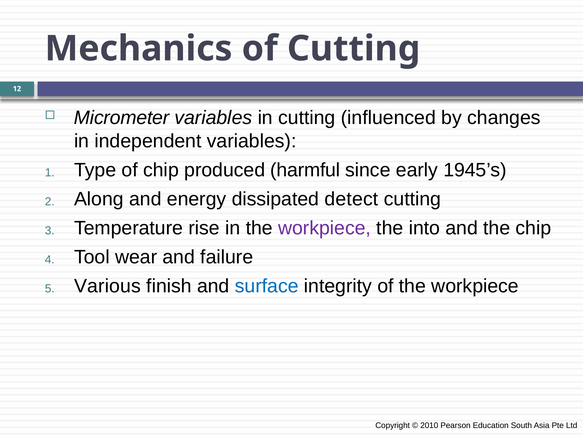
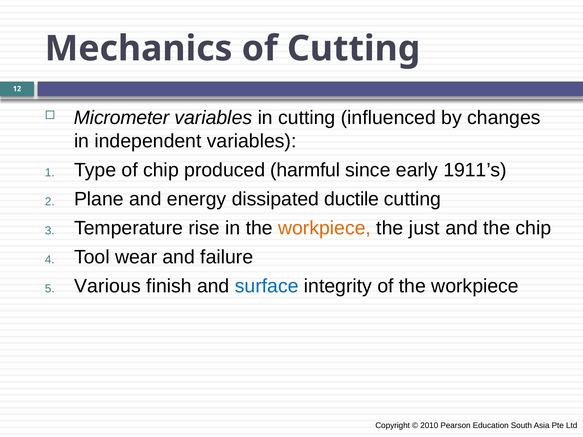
1945’s: 1945’s -> 1911’s (475, 170)
Along: Along -> Plane (99, 199)
detect: detect -> ductile (352, 199)
workpiece colour: purple -> orange (324, 228)
into: into -> just (424, 228)
